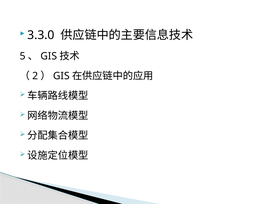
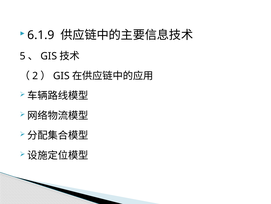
3.3.0: 3.3.0 -> 6.1.9 (41, 35)
